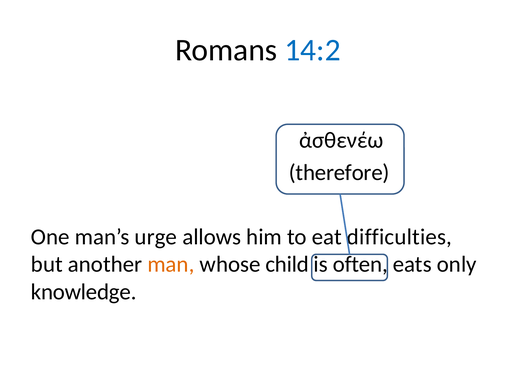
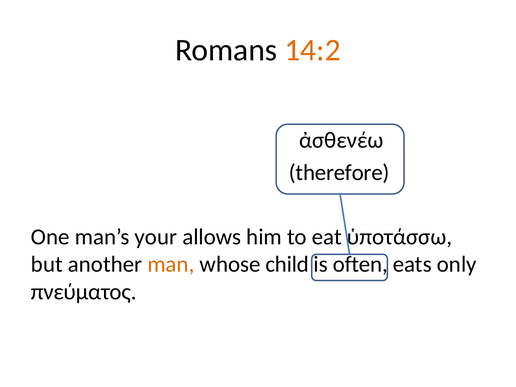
14:2 colour: blue -> orange (313, 50)
urge: urge -> your (156, 237)
difficulties: difficulties -> ὑποτάσσω (400, 237)
knowledge: knowledge -> πνεύματος (84, 292)
